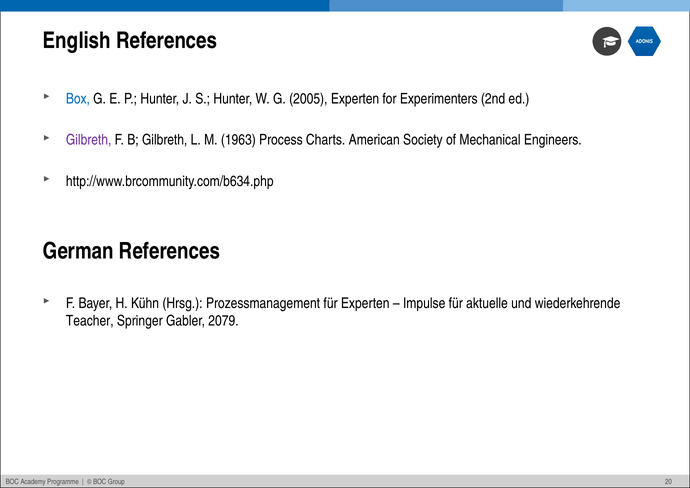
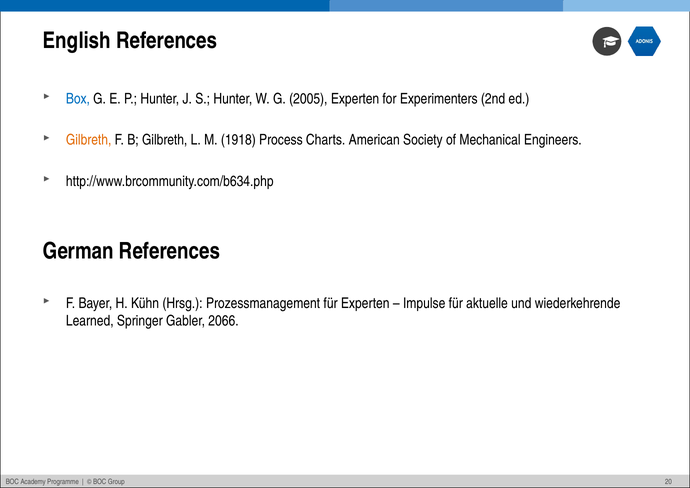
Gilbreth colour: purple -> orange (89, 140)
1963: 1963 -> 1918 (238, 140)
Teacher: Teacher -> Learned (90, 321)
2079: 2079 -> 2066 (224, 321)
